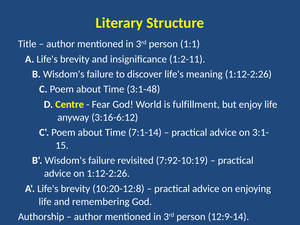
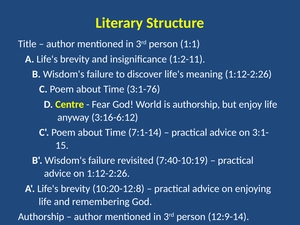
3:1-48: 3:1-48 -> 3:1-76 (143, 89)
is fulfillment: fulfillment -> authorship (196, 104)
7:92-10:19: 7:92-10:19 -> 7:40-10:19 (182, 160)
